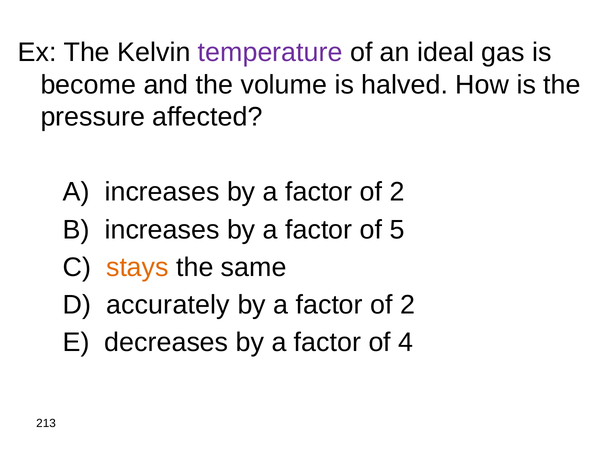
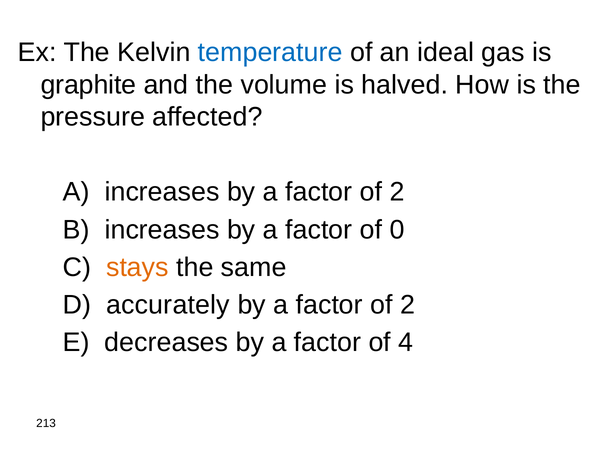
temperature colour: purple -> blue (270, 52)
become: become -> graphite (88, 85)
5: 5 -> 0 (397, 230)
